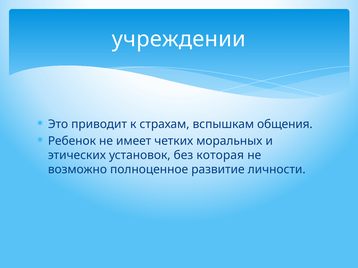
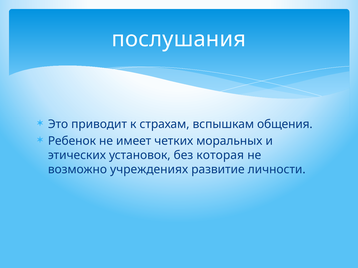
учреждении: учреждении -> послушания (179, 39)
полноценное: полноценное -> учреждениях (149, 170)
